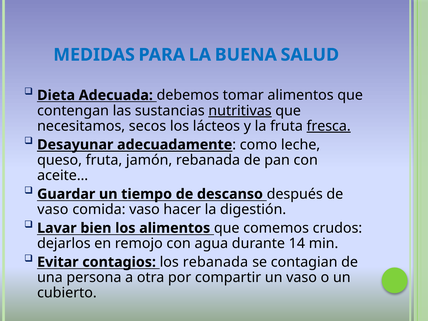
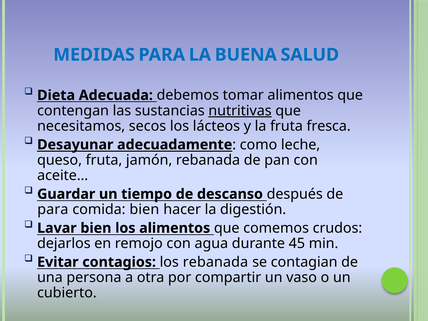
fresca underline: present -> none (329, 126)
vaso: vaso -> para (53, 209)
comida vaso: vaso -> bien (144, 209)
14: 14 -> 45 (297, 243)
